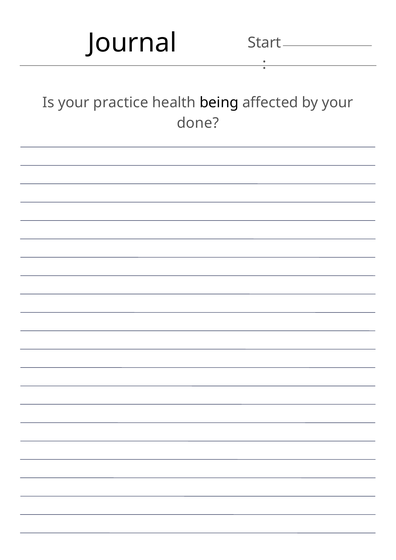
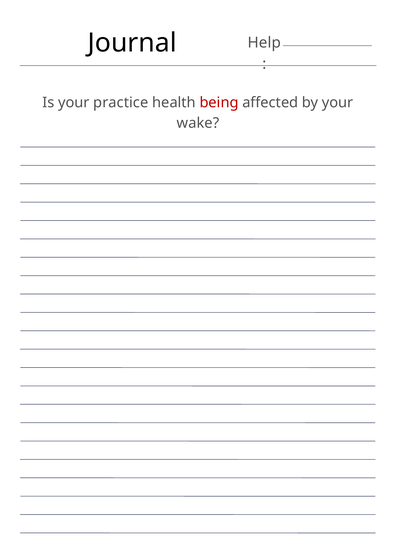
Start: Start -> Help (264, 43)
being colour: black -> red (219, 103)
done: done -> wake (198, 123)
